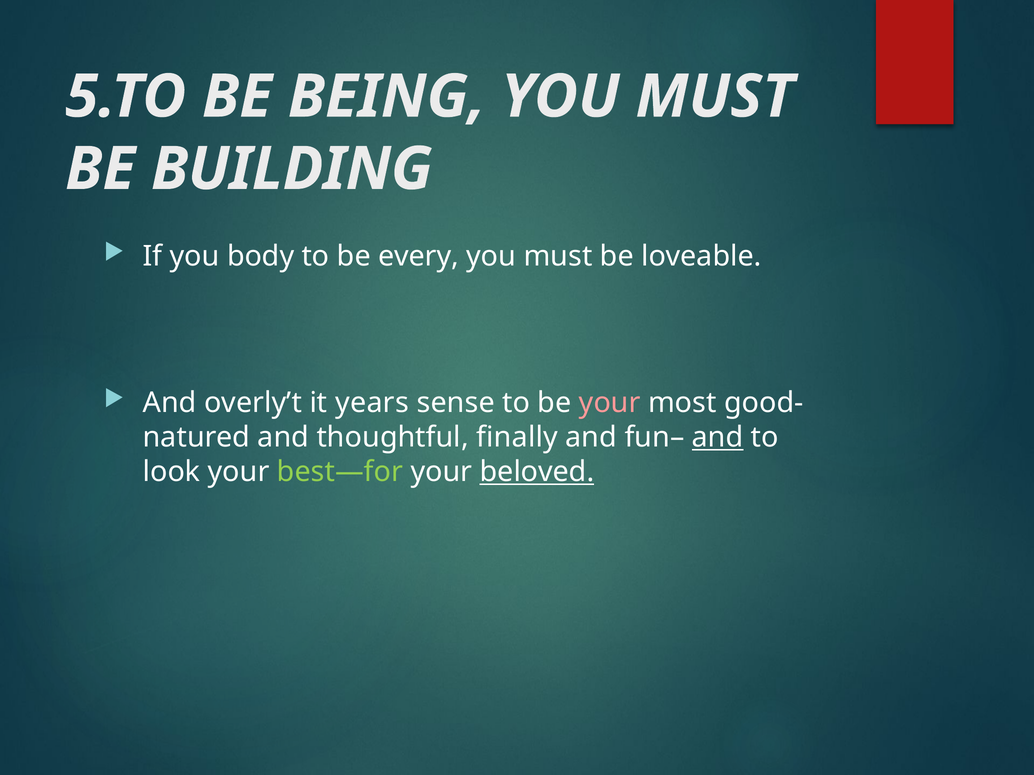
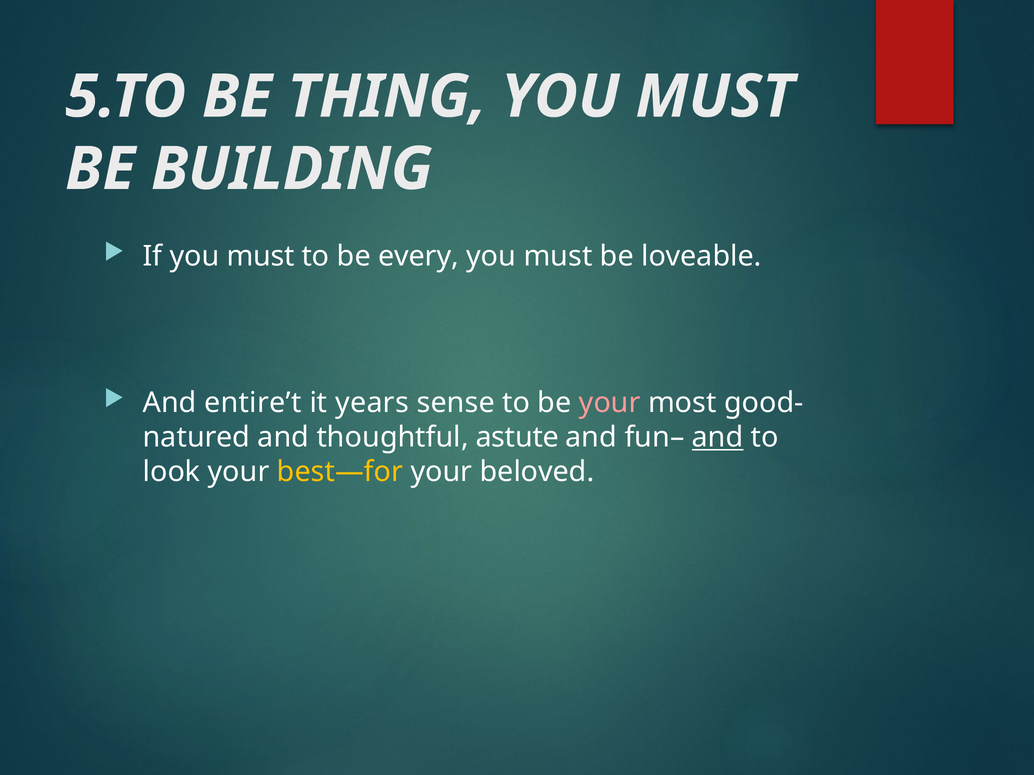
BEING: BEING -> THING (387, 97)
If you body: body -> must (261, 257)
overly’t: overly’t -> entire’t (253, 403)
finally: finally -> astute (517, 438)
best—for colour: light green -> yellow (340, 472)
beloved underline: present -> none (537, 472)
